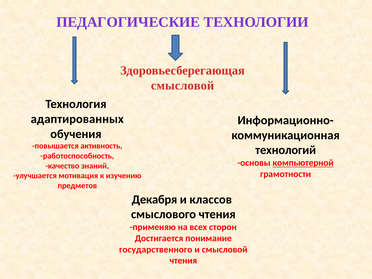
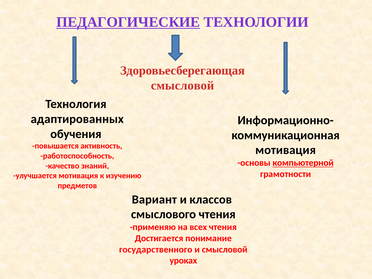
ПЕДАГОГИЧЕСКИЕ underline: none -> present (128, 22)
технологий: технологий -> мотивация (286, 150)
Декабря: Декабря -> Вариант (154, 199)
всех сторон: сторон -> чтения (223, 227)
чтения: чтения -> уроках (183, 261)
